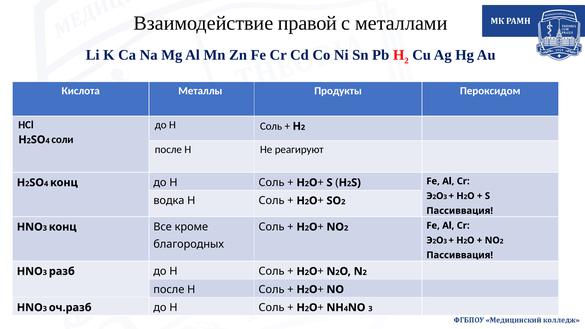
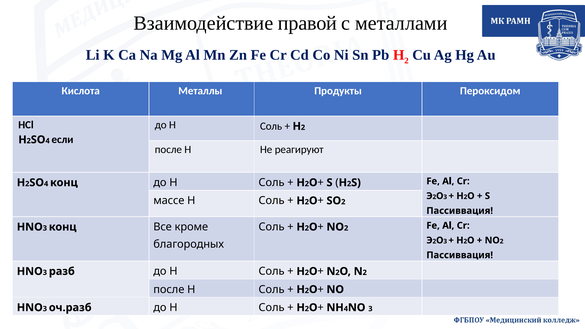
соли: соли -> если (62, 140)
водка: водка -> массе (169, 201)
